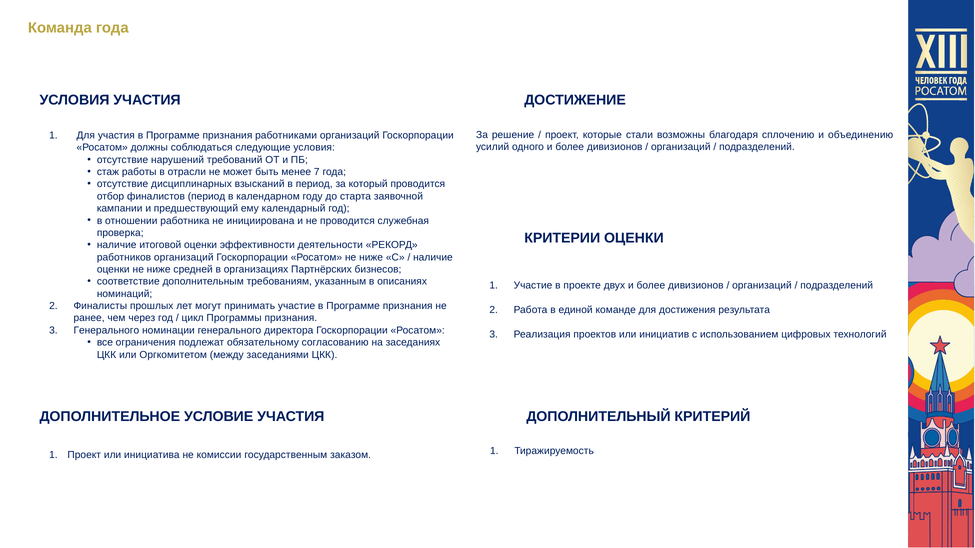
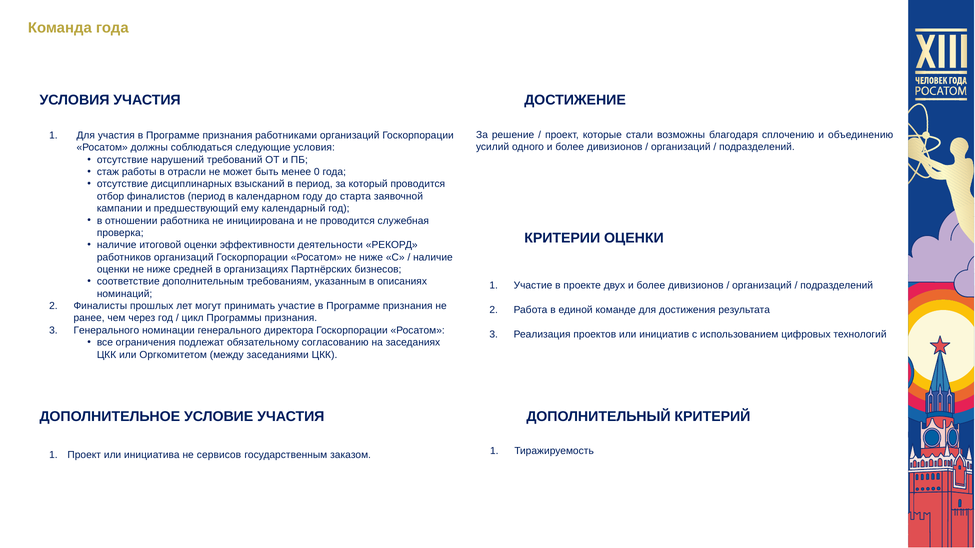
7: 7 -> 0 (317, 172)
комиссии: комиссии -> сервисов (219, 455)
